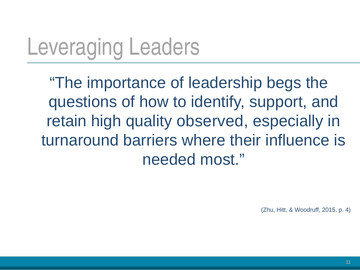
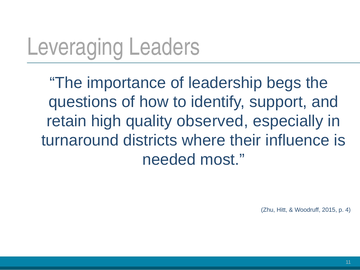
barriers: barriers -> districts (150, 140)
